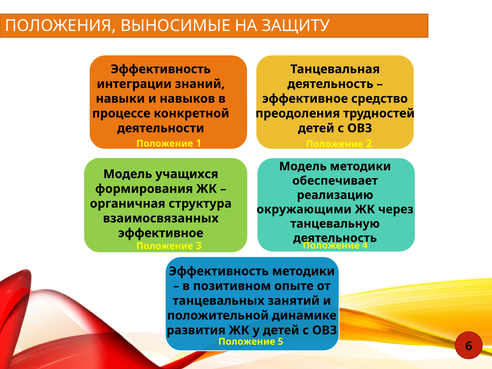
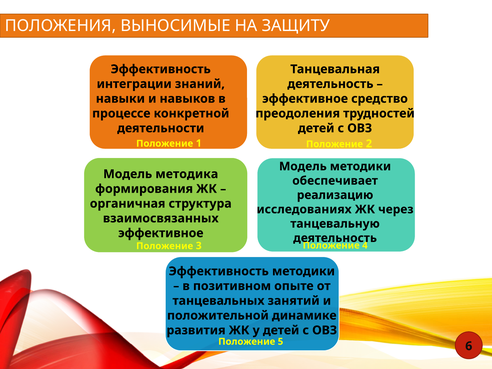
учащихся: учащихся -> методика (187, 174)
окружающими: окружающими -> исследованиях (304, 209)
